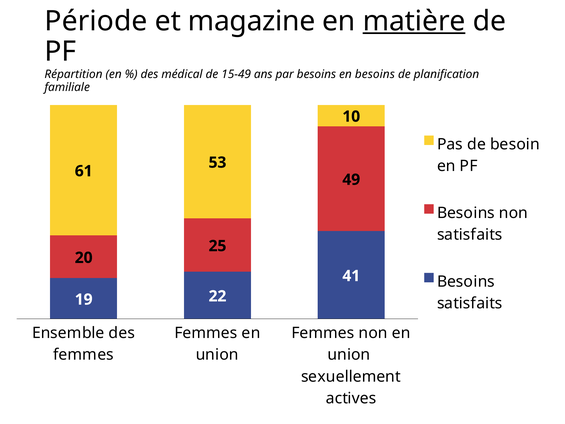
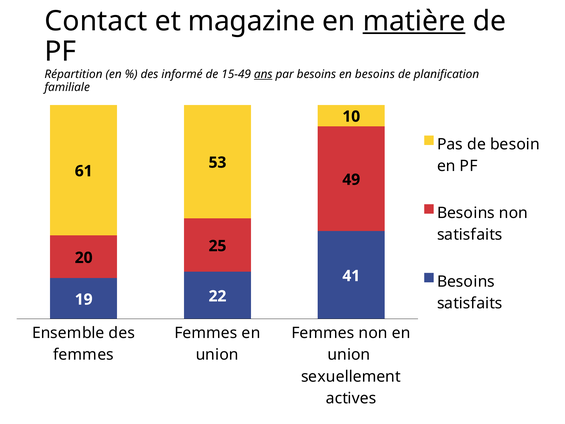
Période: Période -> Contact (96, 21)
médical: médical -> informé (182, 74)
ans underline: none -> present (263, 74)
